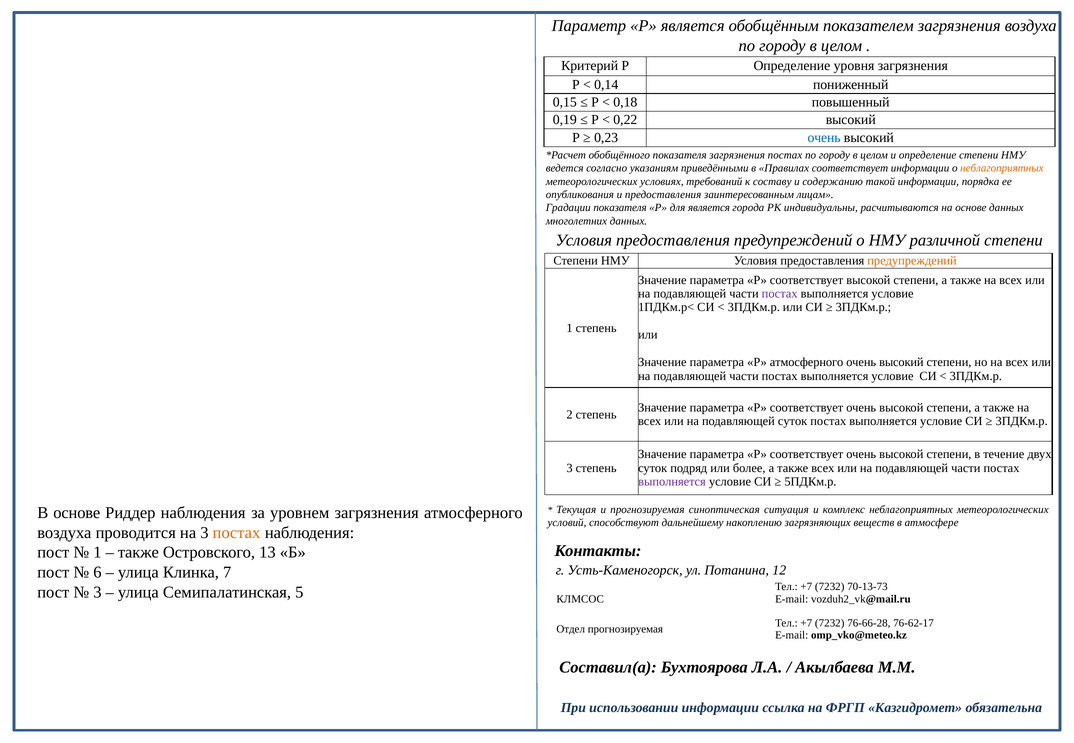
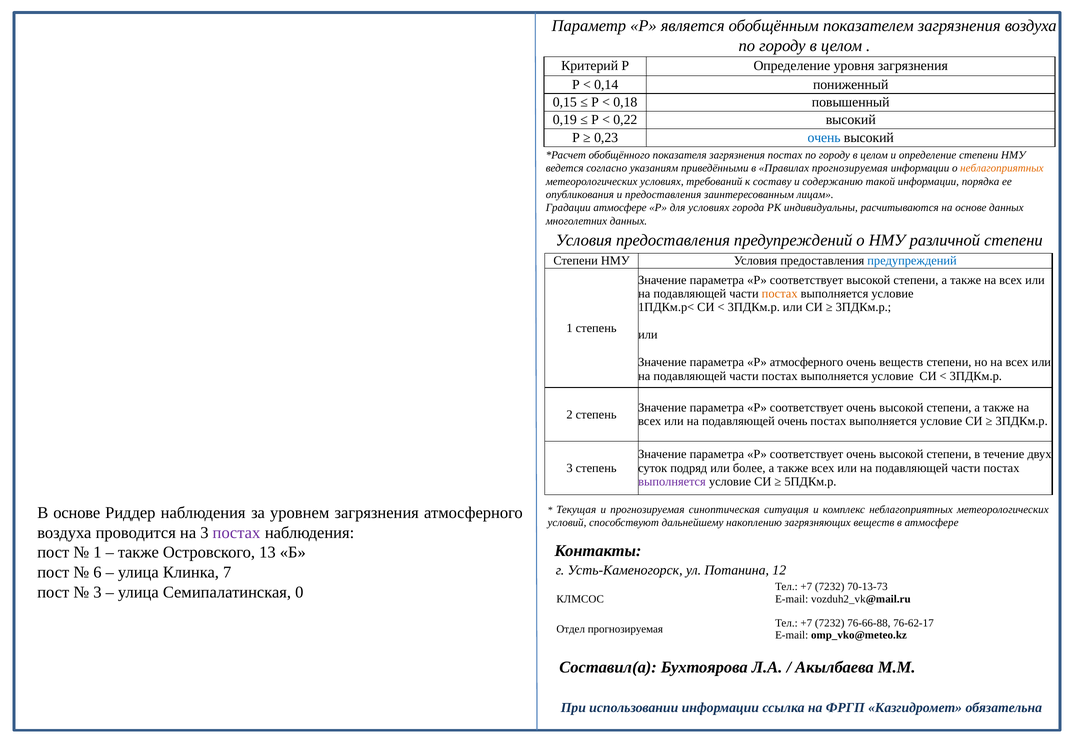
Правилах соответствует: соответствует -> прогнозируемая (850, 168)
Градации показателя: показателя -> атмосфере (620, 208)
для является: является -> условиях (709, 208)
предупреждений colour: orange -> blue (912, 261)
постах colour: purple -> orange (780, 294)
высокий: высокий -> веществ (901, 363)
подавляющей суток: суток -> очень (793, 422)
постах colour: orange -> purple (236, 533)
5: 5 -> 0 (299, 593)
76-66-28: 76-66-28 -> 76-66-88 (869, 624)
